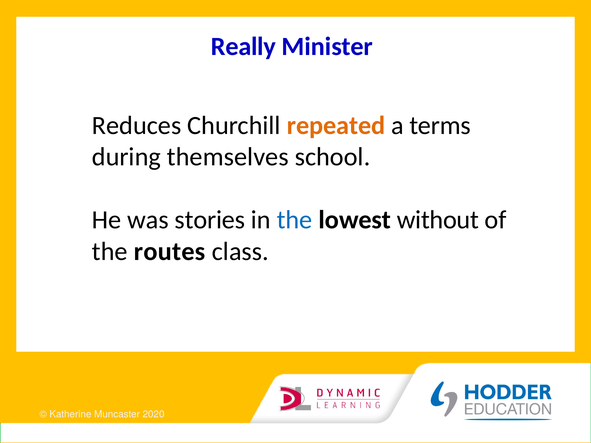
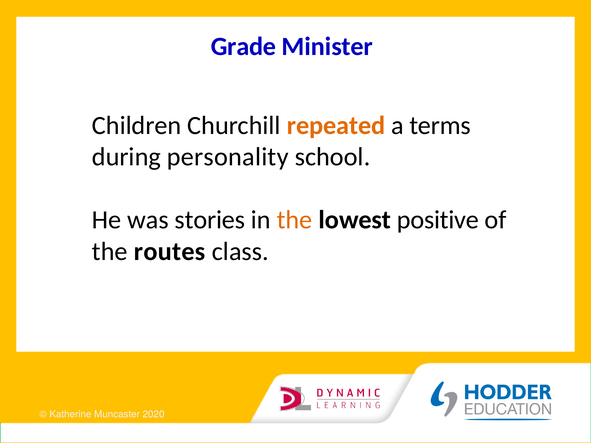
Really: Really -> Grade (243, 47)
Reduces: Reduces -> Children (137, 125)
themselves: themselves -> personality (228, 157)
the colour: blue -> orange (295, 220)
without: without -> positive (438, 220)
